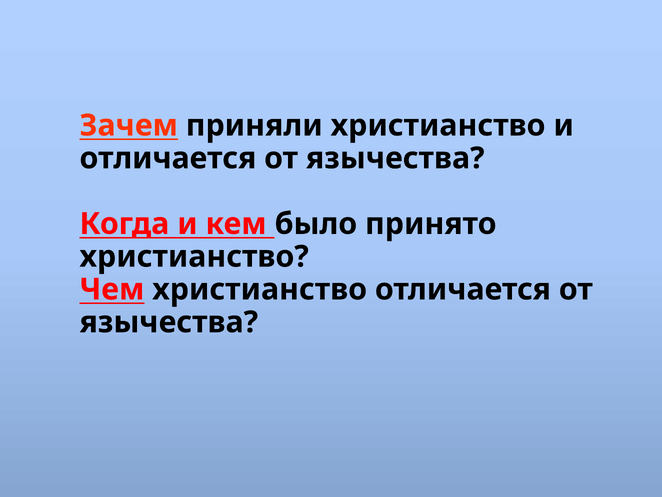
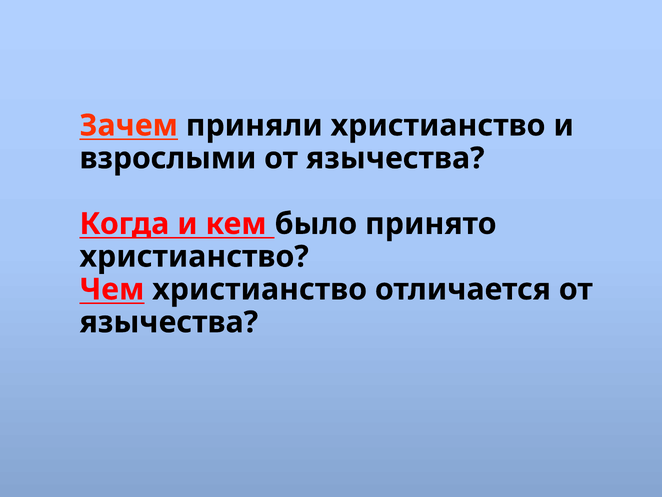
отличается: отличается -> взрослыми (168, 158)
